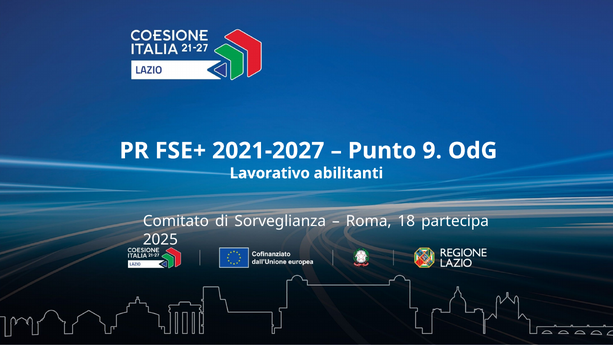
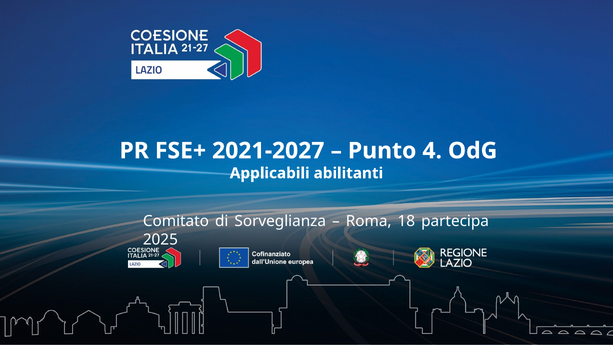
9: 9 -> 4 (432, 151)
Lavorativo: Lavorativo -> Applicabili (270, 173)
